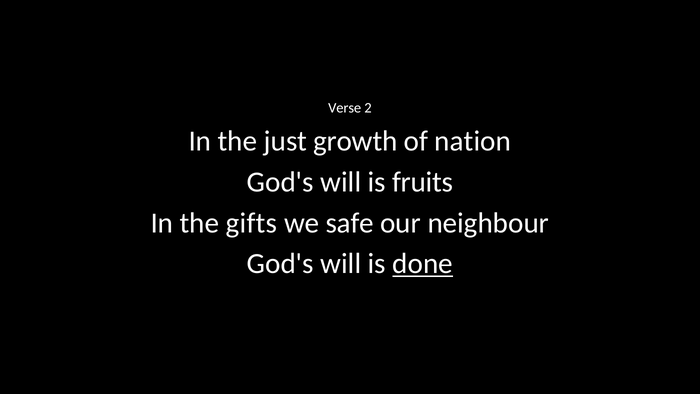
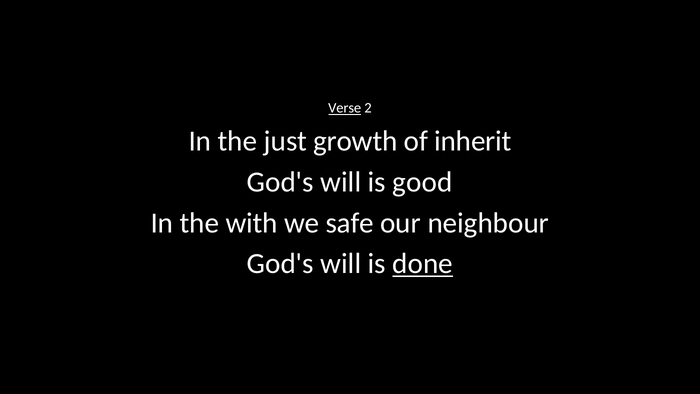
Verse underline: none -> present (345, 108)
nation: nation -> inherit (473, 141)
fruits: fruits -> good (422, 182)
gifts: gifts -> with (252, 223)
